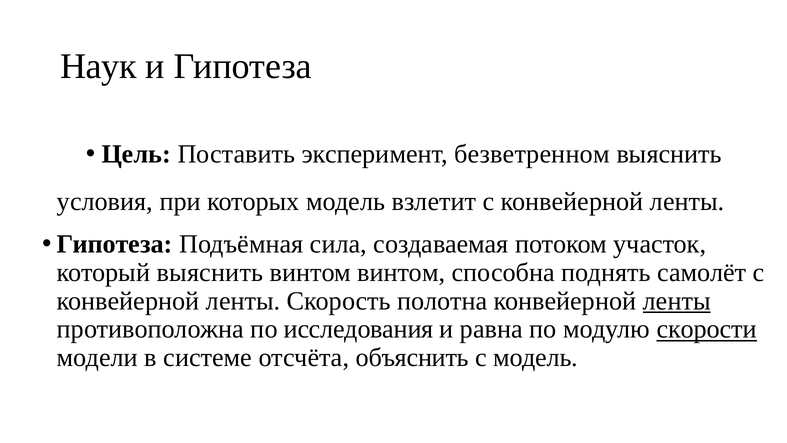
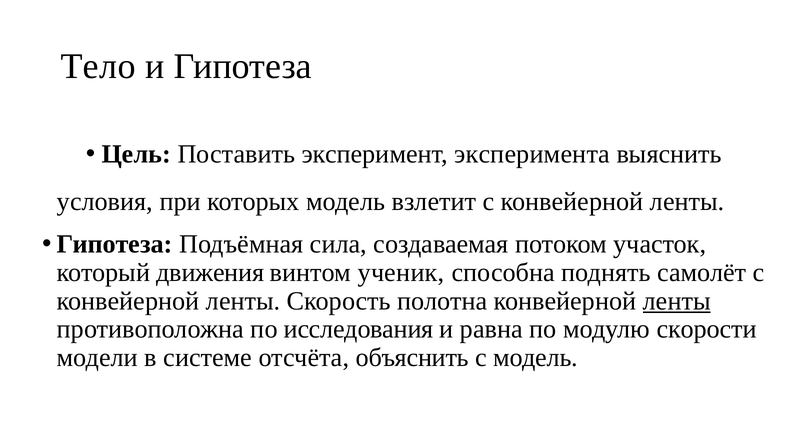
Наук: Наук -> Тело (98, 66)
безветренном: безветренном -> эксперимента (532, 154)
который выяснить: выяснить -> движения (210, 272)
винтом винтом: винтом -> ученик (401, 272)
скорости underline: present -> none (707, 329)
